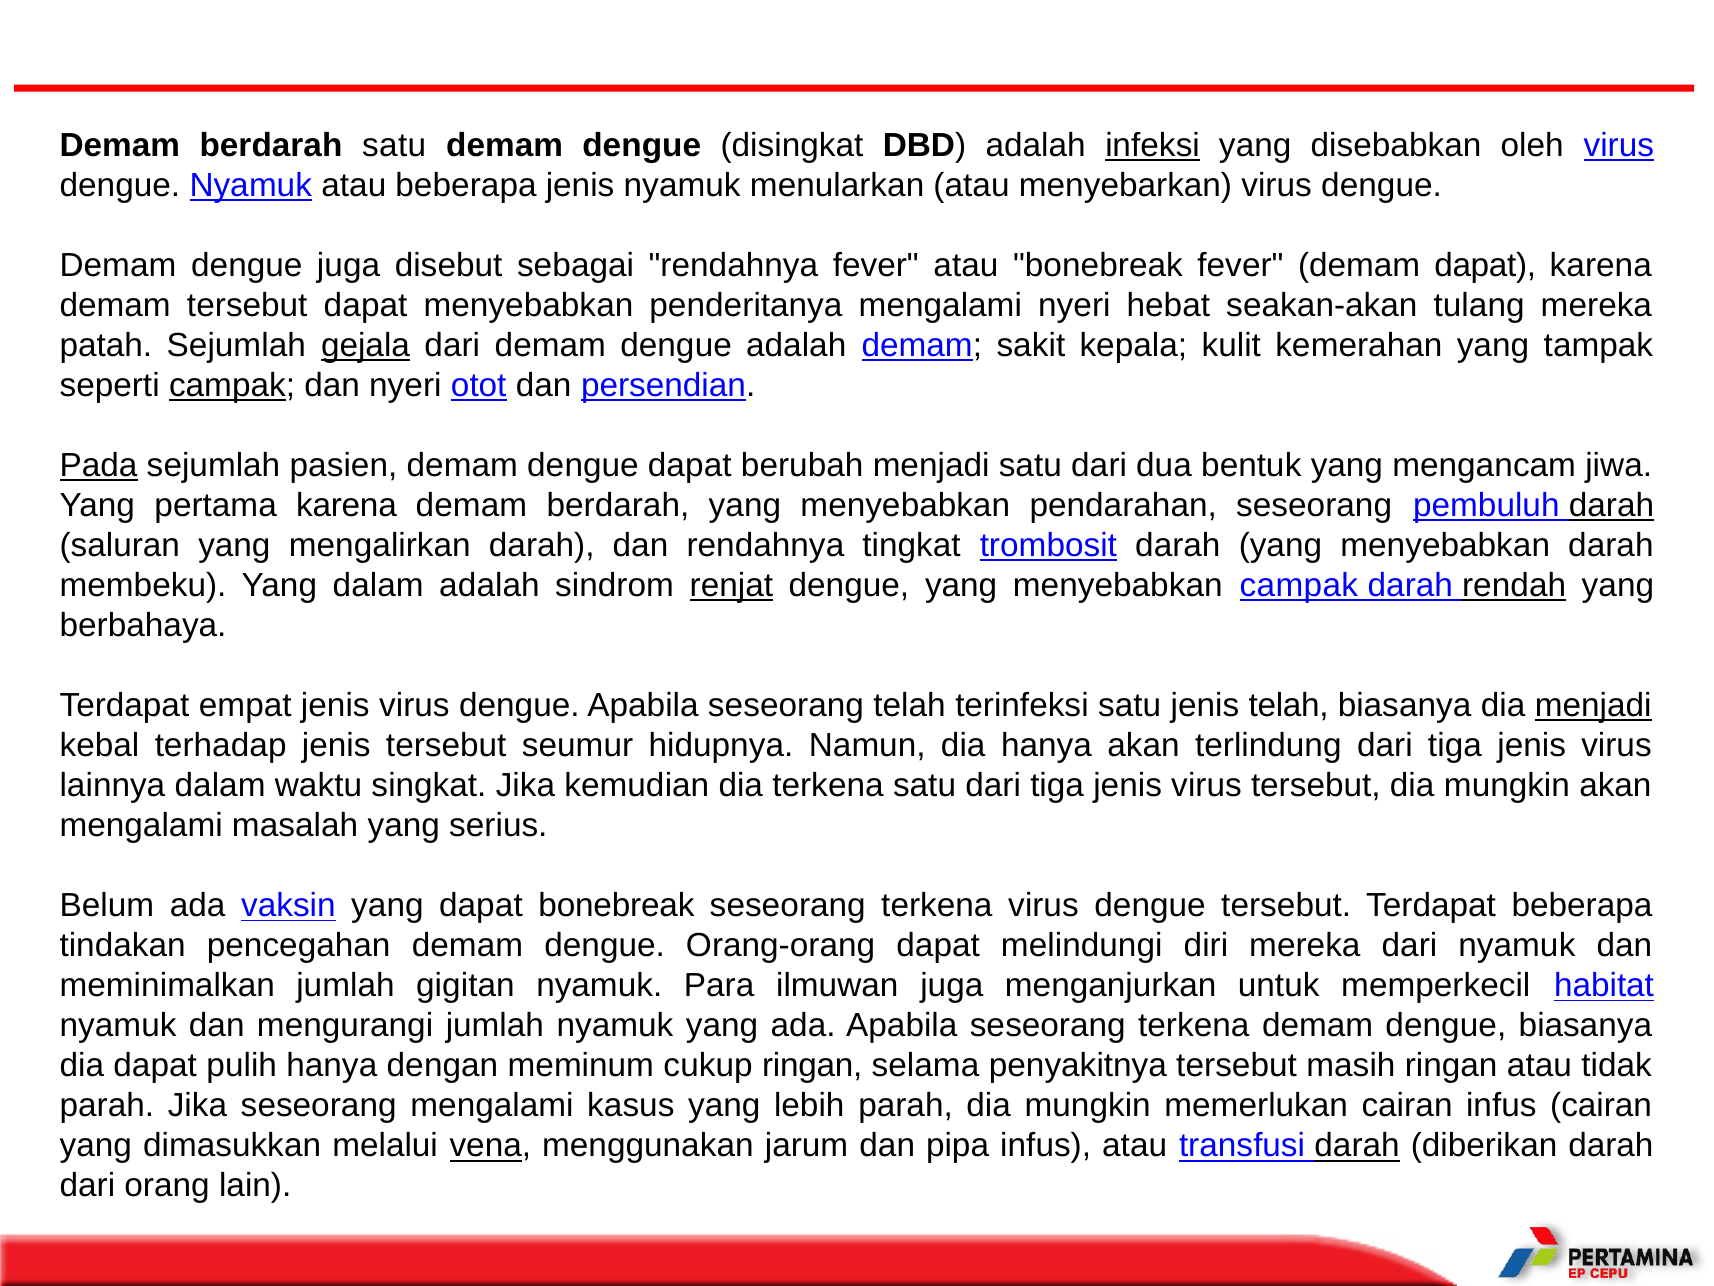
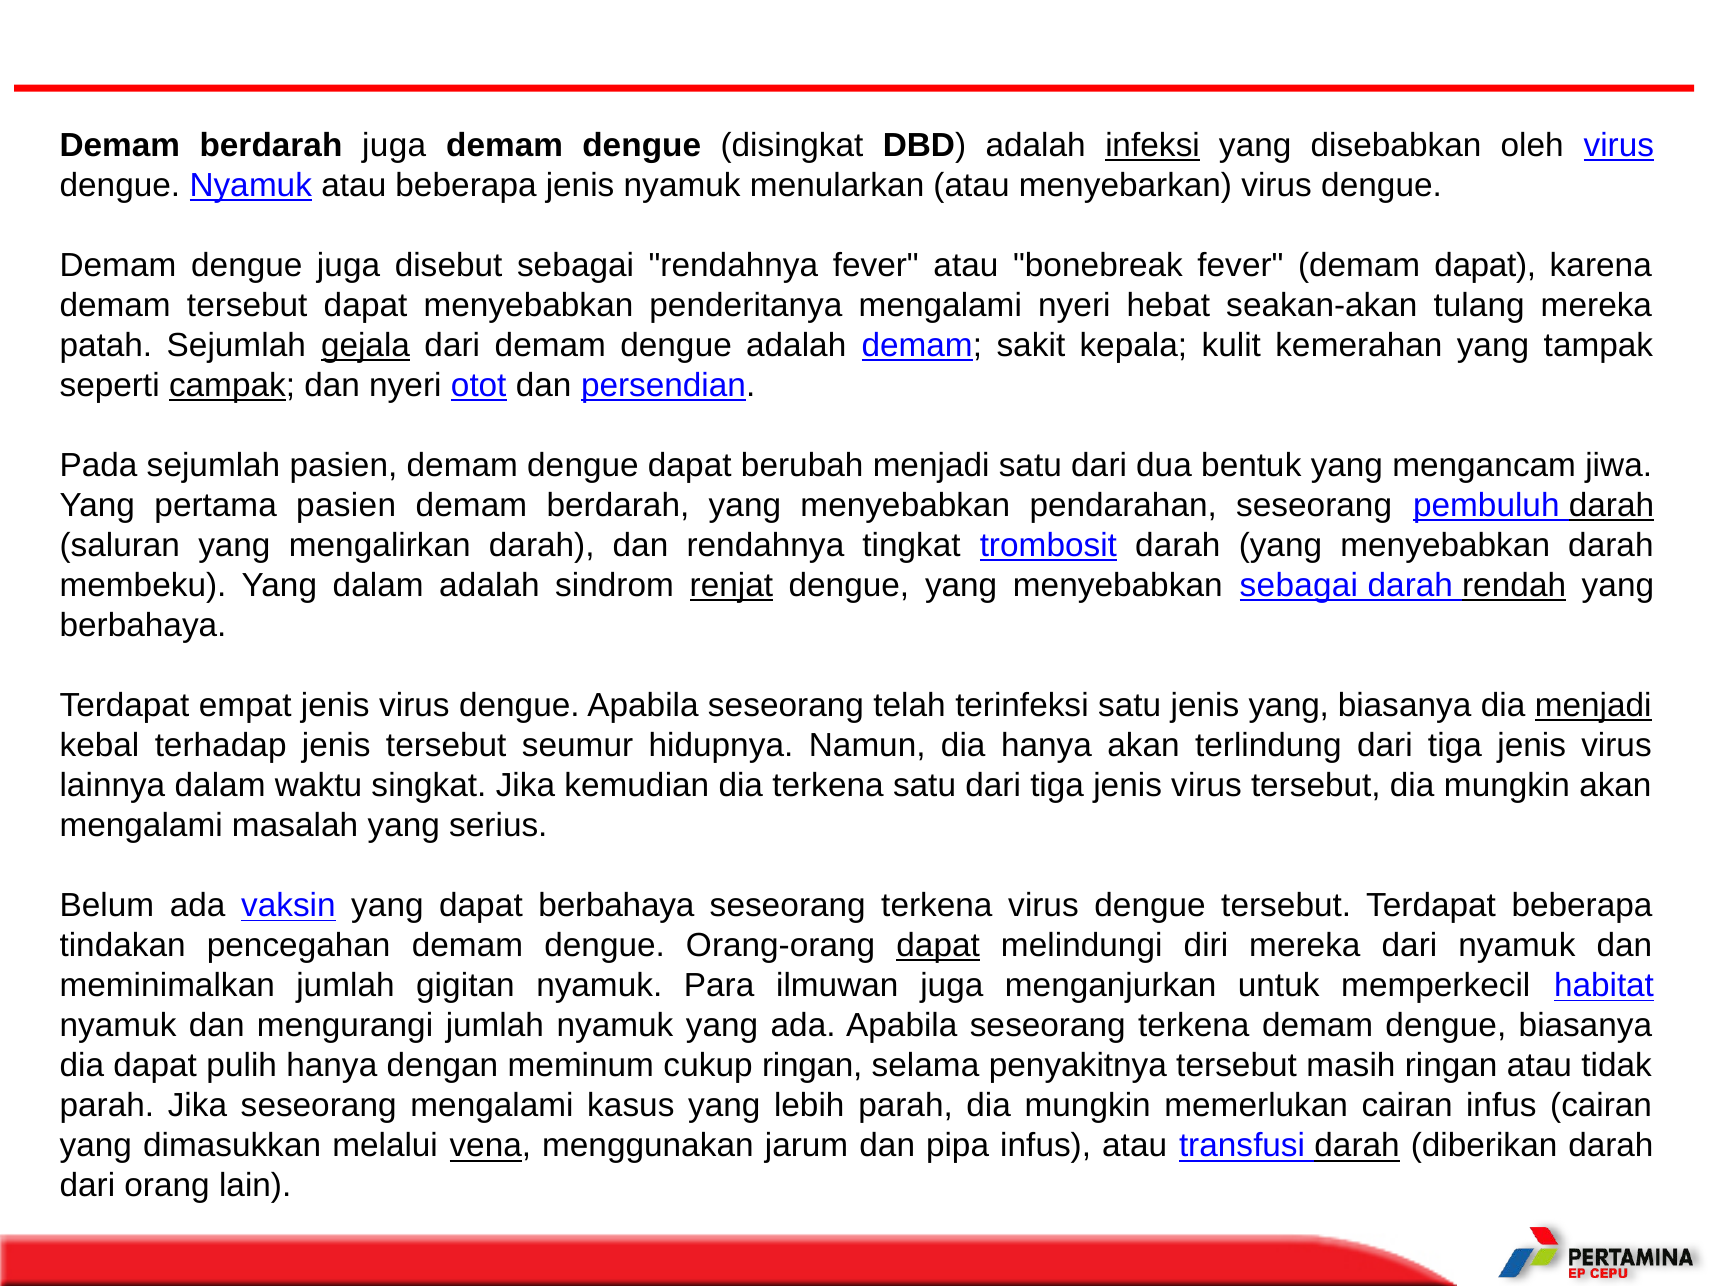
berdarah satu: satu -> juga (394, 145)
Pada underline: present -> none (99, 465)
pertama karena: karena -> pasien (346, 505)
menyebabkan campak: campak -> sebagai (1299, 585)
jenis telah: telah -> yang (1289, 705)
dapat bonebreak: bonebreak -> berbahaya (616, 905)
dapat underline: none -> present (938, 945)
